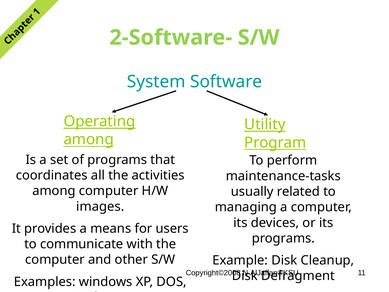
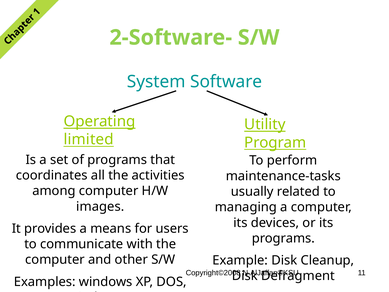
among: among -> limited (89, 139)
